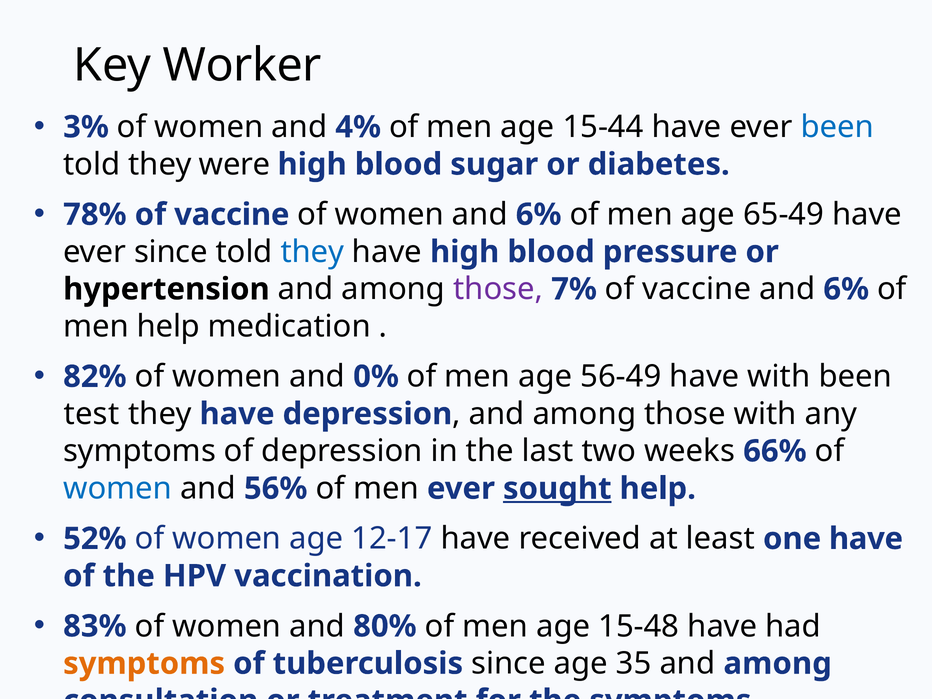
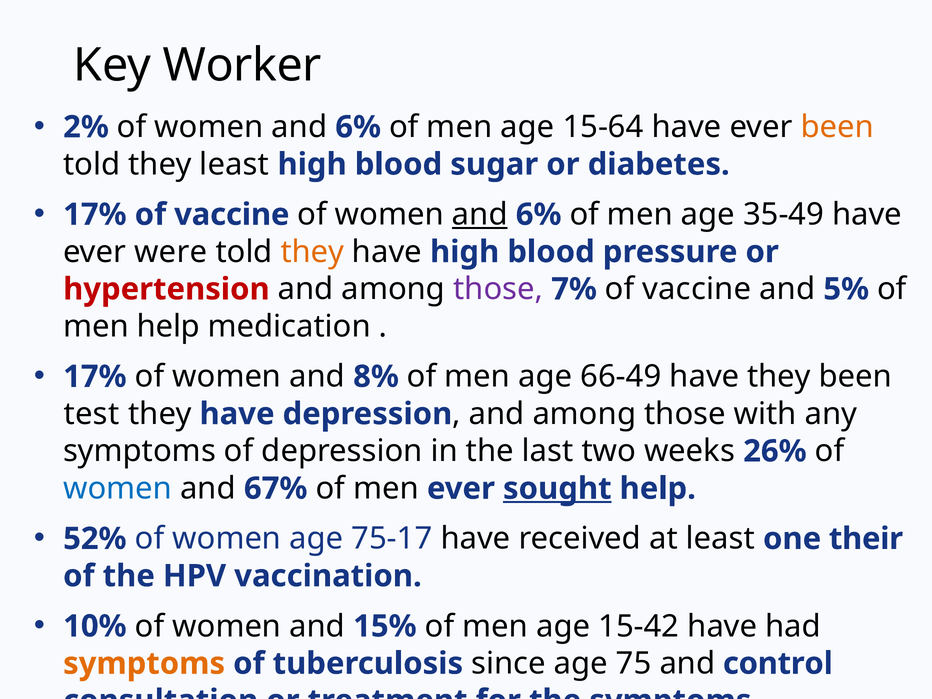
3%: 3% -> 2% (86, 127)
4%: 4% -> 6% (358, 127)
15-44: 15-44 -> 15-64 (603, 127)
been colour: blue -> orange (837, 127)
they were: were -> least (234, 164)
78%: 78% -> 17% (95, 215)
and underline: none -> present (480, 215)
65-49: 65-49 -> 35-49 (784, 215)
ever since: since -> were (171, 252)
they colour: blue -> orange (312, 252)
hypertension colour: black -> red (166, 289)
6%: 6% -> 5% (846, 289)
82%: 82% -> 17% (95, 377)
0%: 0% -> 8% (376, 377)
56-49: 56-49 -> 66-49 (621, 377)
have with: with -> they (779, 377)
66%: 66% -> 26% (775, 451)
56%: 56% -> 67% (276, 489)
12-17: 12-17 -> 75-17 (392, 539)
one have: have -> their (866, 539)
83%: 83% -> 10% (95, 626)
80%: 80% -> 15% (385, 626)
15-48: 15-48 -> 15-42 (639, 626)
35: 35 -> 75 (634, 664)
among: among -> control (778, 664)
